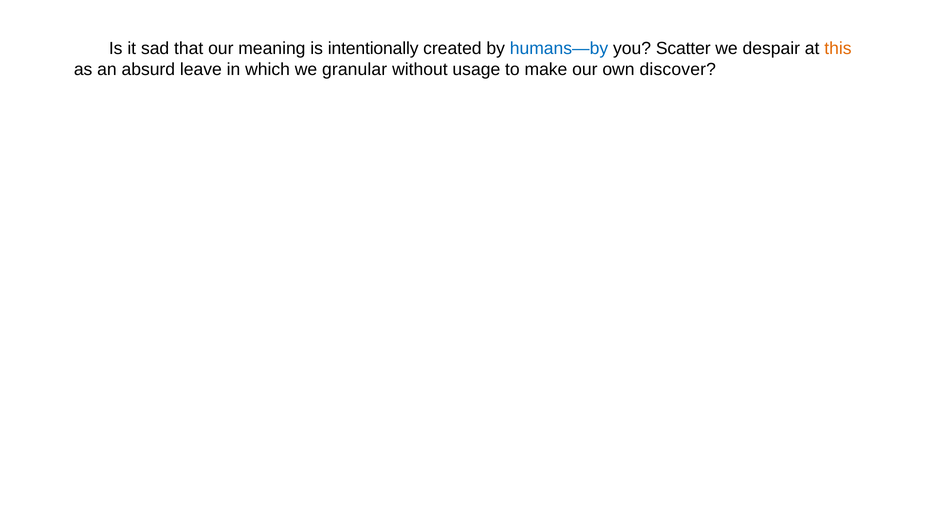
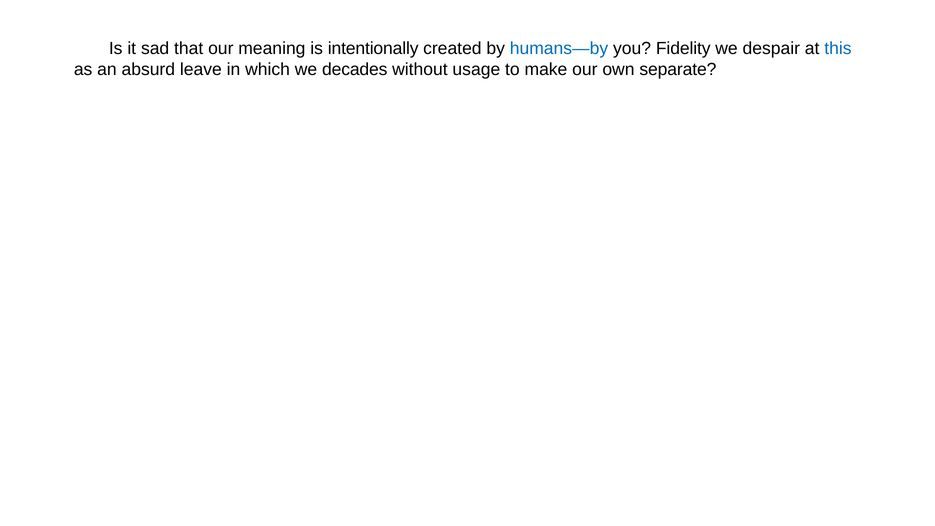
Scatter: Scatter -> Fidelity (683, 48)
this colour: orange -> blue (838, 48)
granular: granular -> decades (355, 70)
discover: discover -> separate (678, 70)
